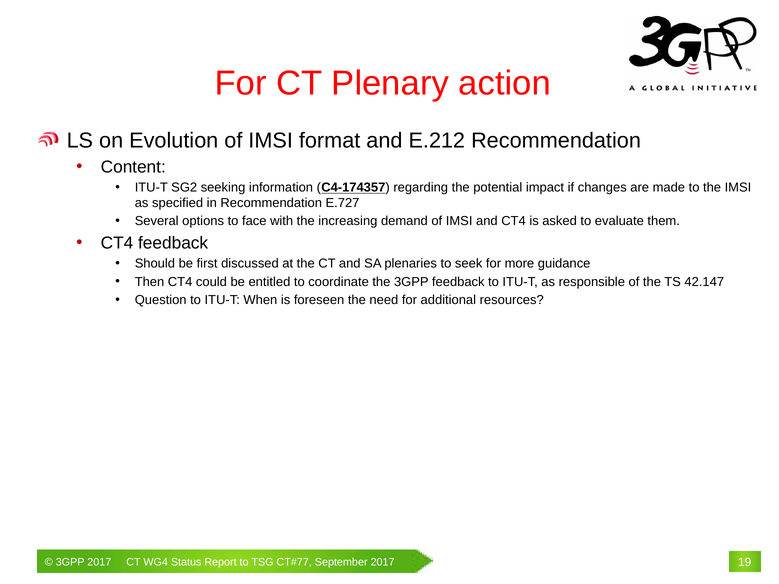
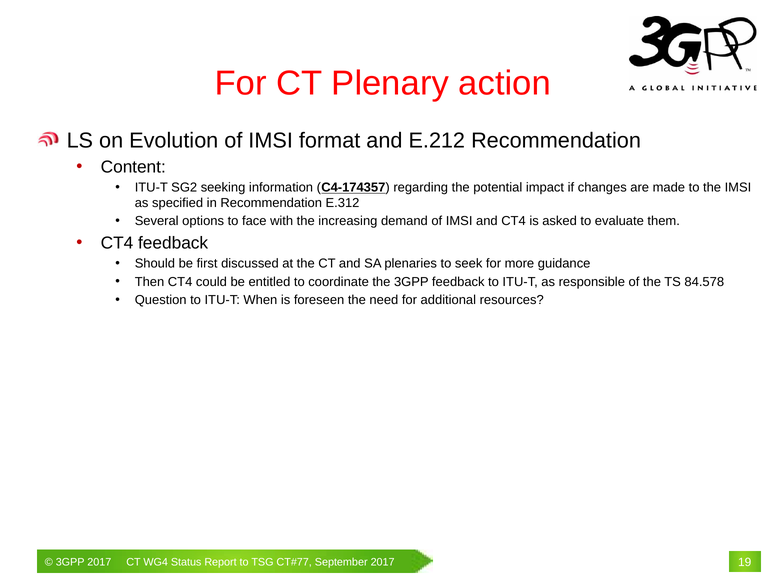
E.727: E.727 -> E.312 (342, 203)
42.147: 42.147 -> 84.578 (704, 282)
